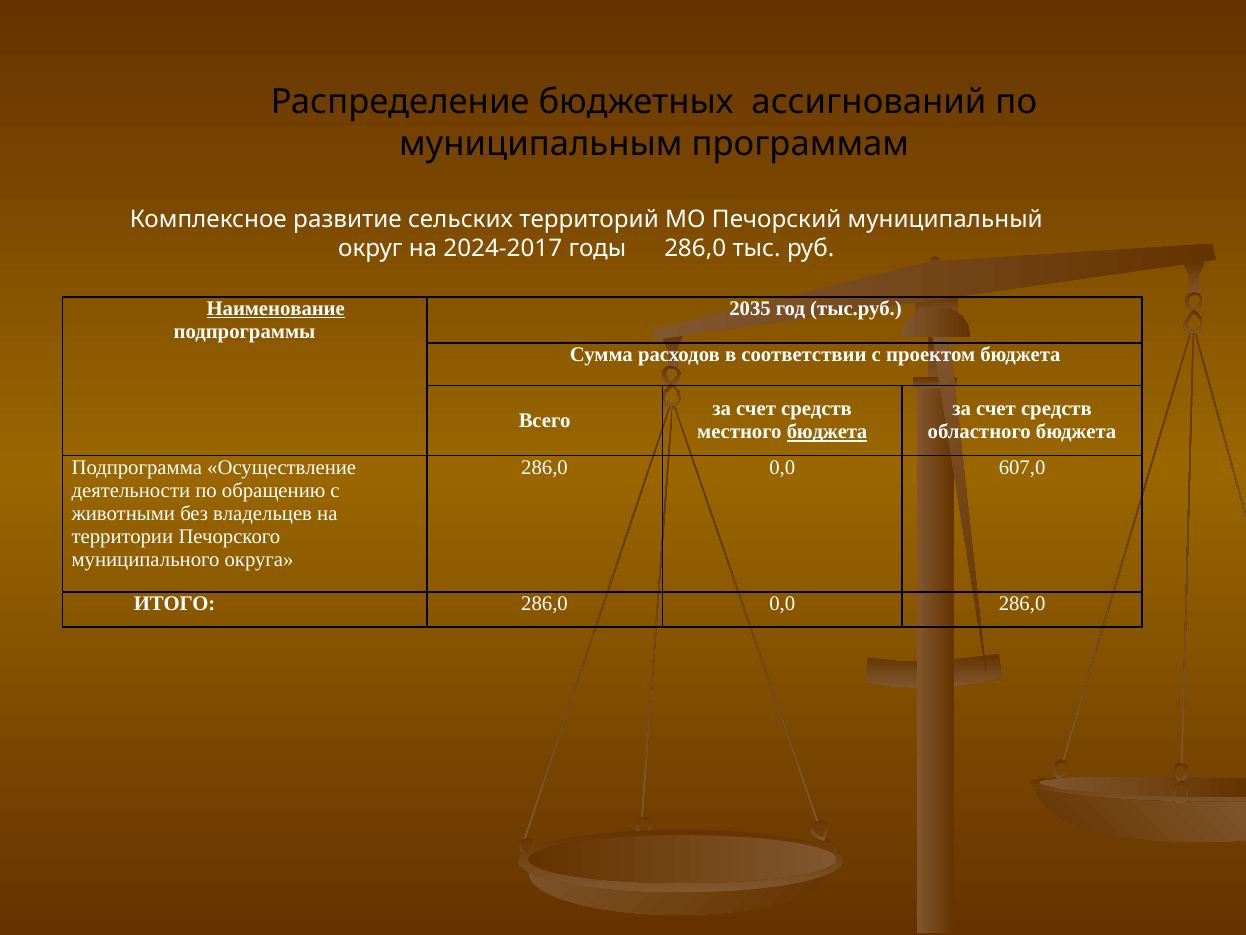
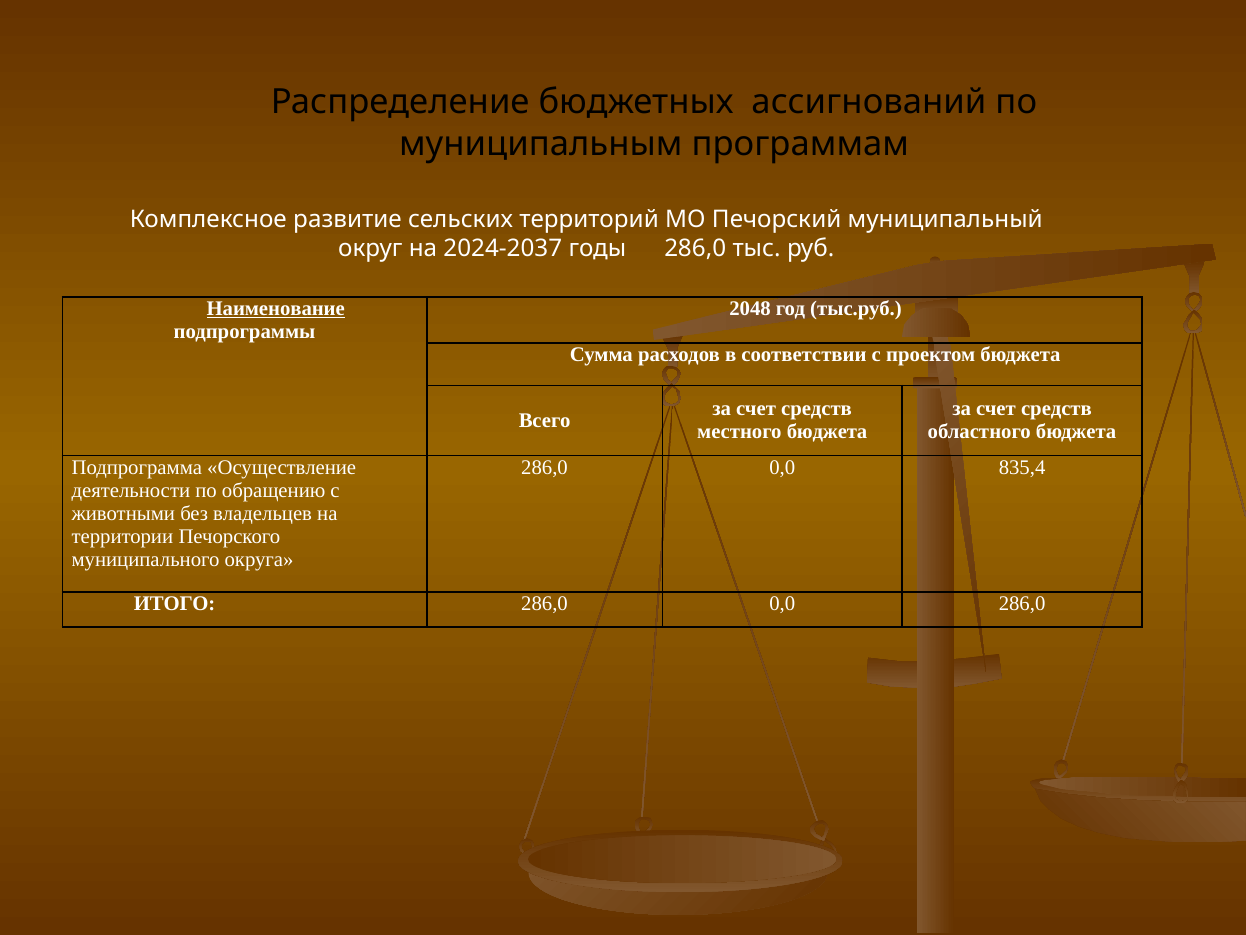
2024-2017: 2024-2017 -> 2024-2037 (503, 249)
2035: 2035 -> 2048 (750, 308)
бюджета underline: present -> none (827, 432)
607,0: 607,0 -> 835,4 (1022, 467)
